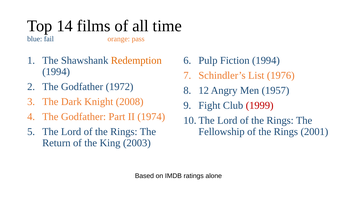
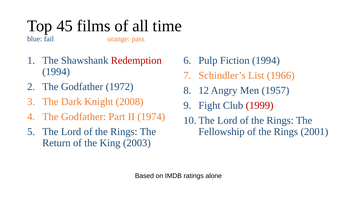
14: 14 -> 45 (65, 26)
Redemption colour: orange -> red (136, 60)
1976: 1976 -> 1966 (281, 75)
